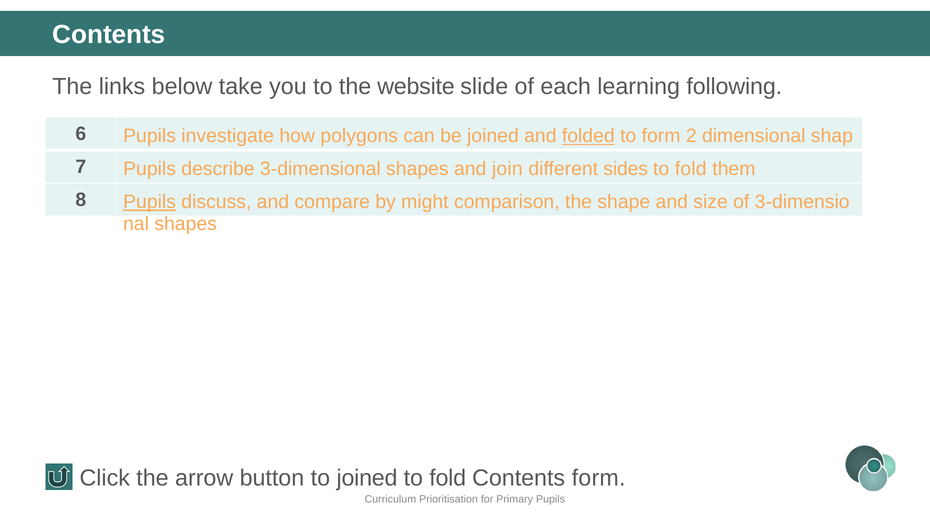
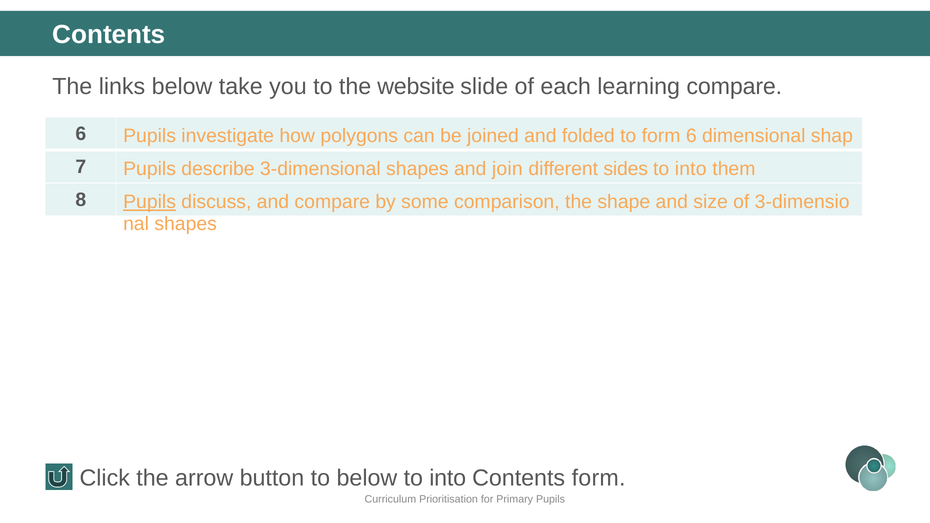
learning following: following -> compare (734, 87)
folded underline: present -> none (588, 136)
form 2: 2 -> 6 (691, 136)
fold: fold -> into (691, 169)
might: might -> some (425, 202)
to joined: joined -> below (367, 478)
fold: fold -> into (448, 478)
